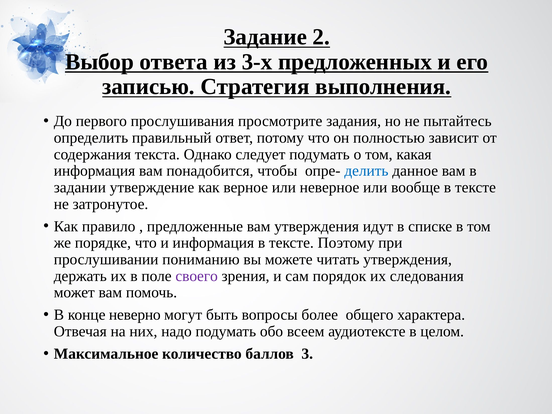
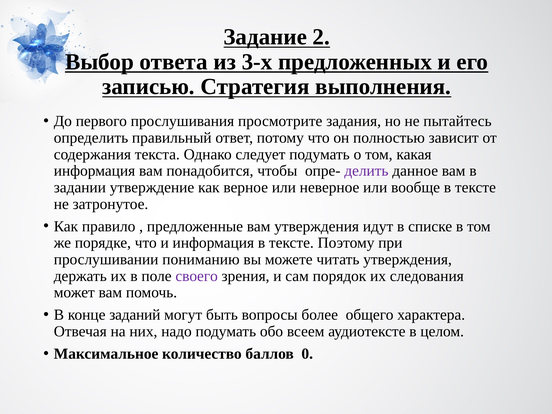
делить colour: blue -> purple (366, 171)
неверно: неверно -> заданий (135, 315)
3: 3 -> 0 (307, 354)
